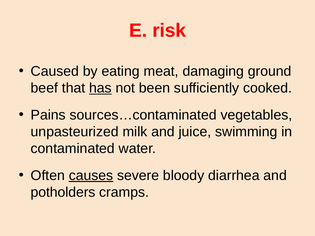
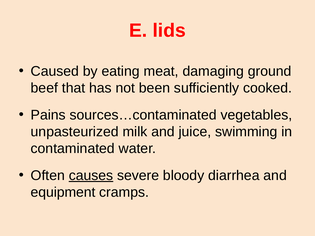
risk: risk -> lids (169, 30)
has underline: present -> none (100, 88)
potholders: potholders -> equipment (63, 192)
